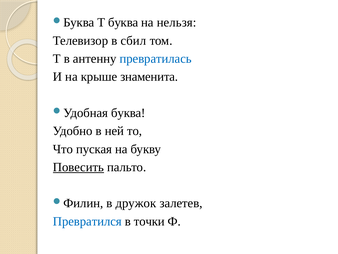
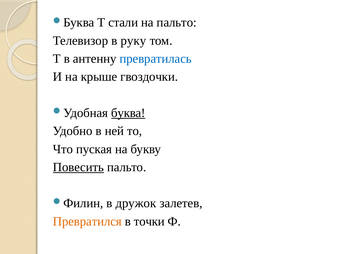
Т буква: буква -> стали (123, 22)
на нельзя: нельзя -> пальто (177, 22)
сбил: сбил -> руку (133, 41)
знаменита: знаменита -> гвоздочки (149, 77)
буква underline: none -> present (128, 113)
Превратился colour: blue -> orange (87, 221)
